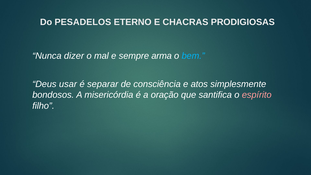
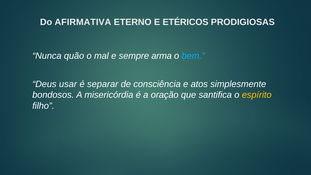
PESADELOS: PESADELOS -> AFIRMATIVA (83, 22)
CHACRAS: CHACRAS -> ETÉRICOS (186, 22)
dizer: dizer -> quão (74, 56)
espírito colour: pink -> yellow (257, 95)
